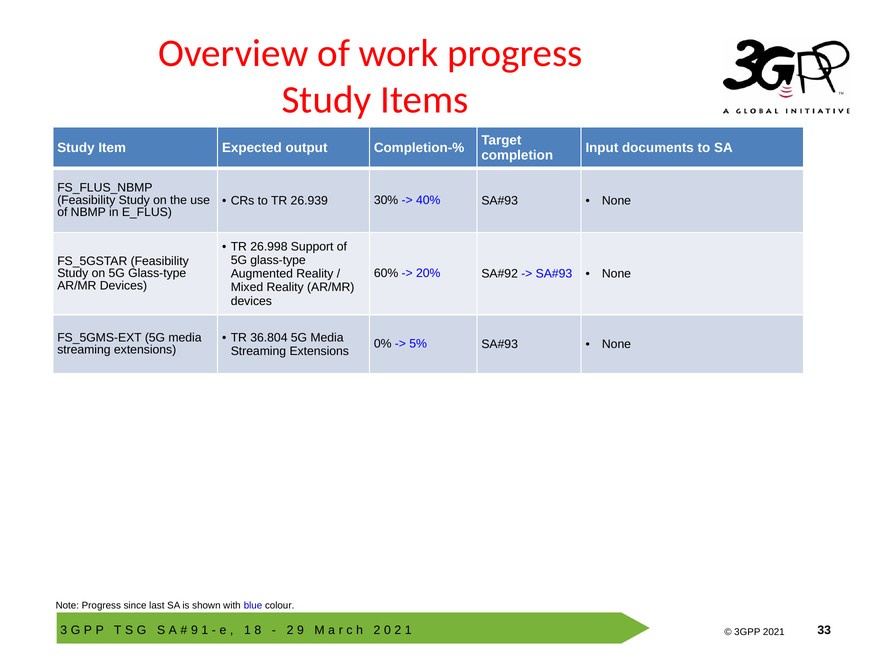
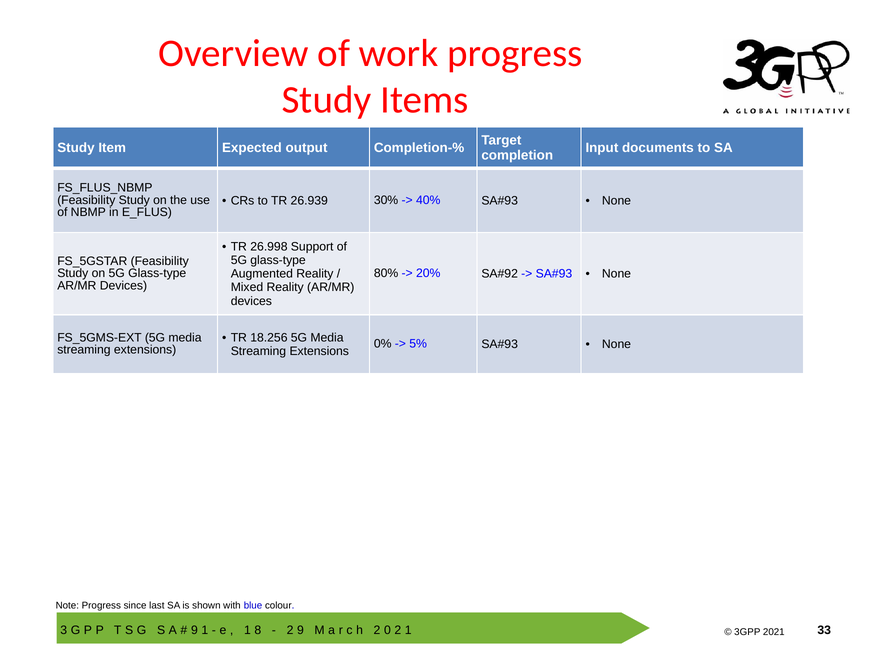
60%: 60% -> 80% (386, 273)
36.804: 36.804 -> 18.256 (269, 338)
